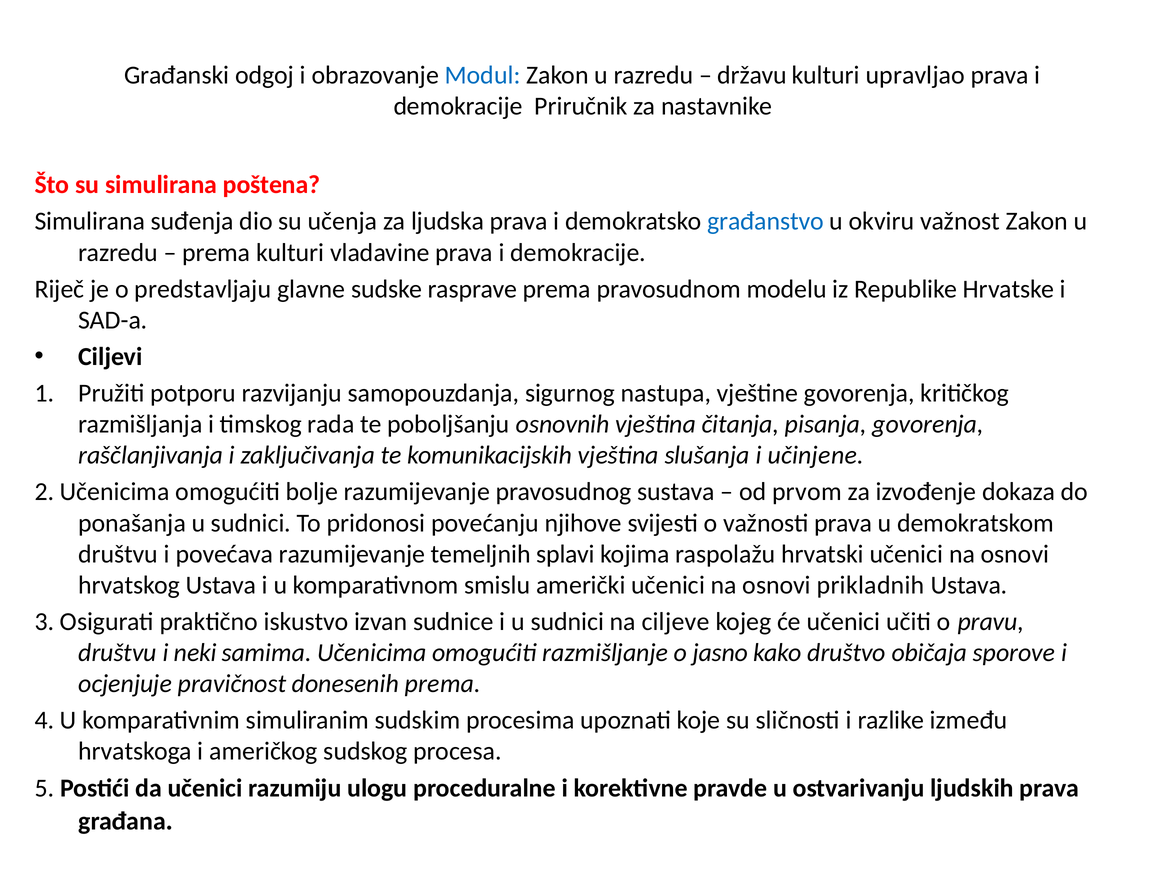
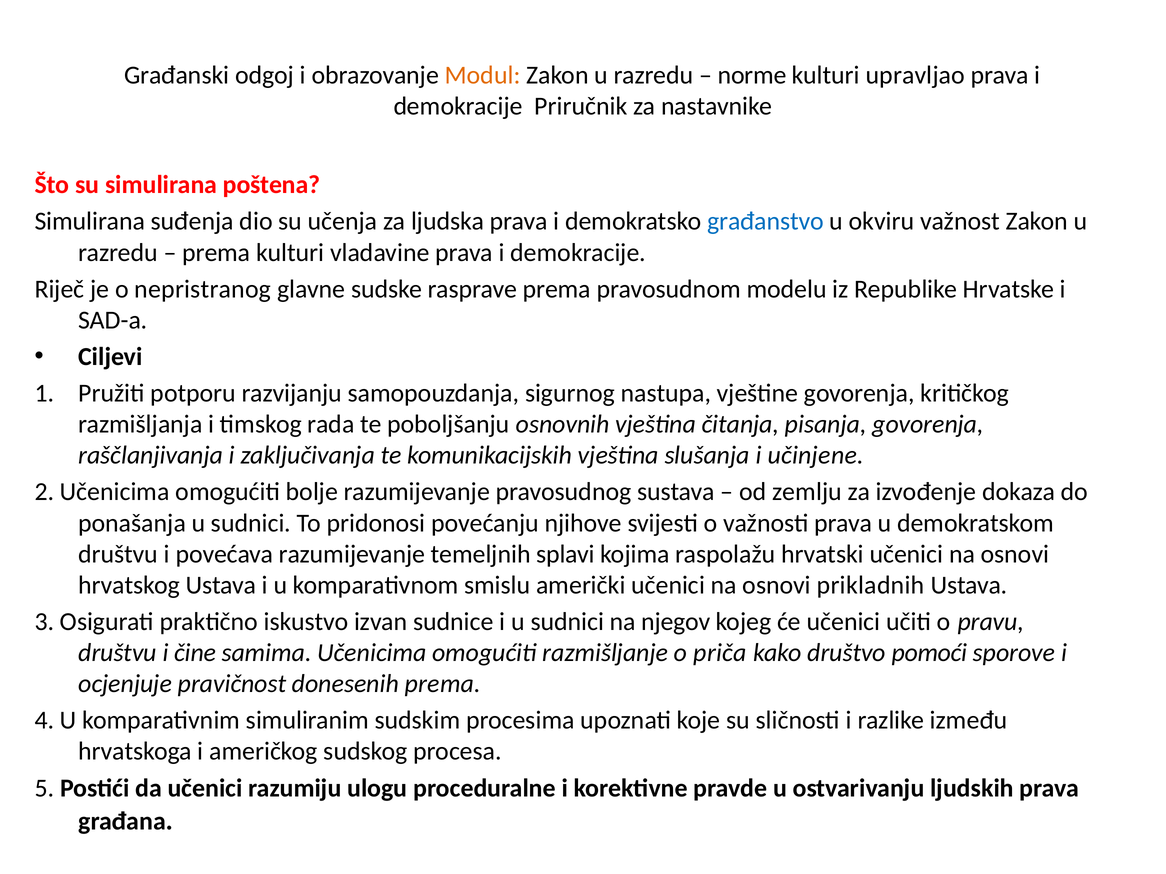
Modul colour: blue -> orange (483, 75)
državu: državu -> norme (752, 75)
predstavljaju: predstavljaju -> nepristranog (203, 289)
prvom: prvom -> zemlju (807, 492)
ciljeve: ciljeve -> njegov (676, 622)
neki: neki -> čine (195, 653)
jasno: jasno -> priča (720, 653)
običaja: običaja -> pomoći (929, 653)
